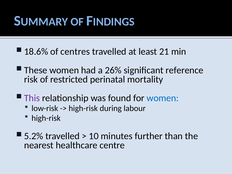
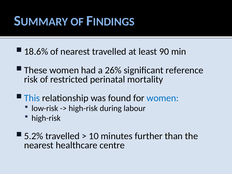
of centres: centres -> nearest (75, 52)
21: 21 -> 90 (164, 52)
This colour: purple -> blue (32, 98)
